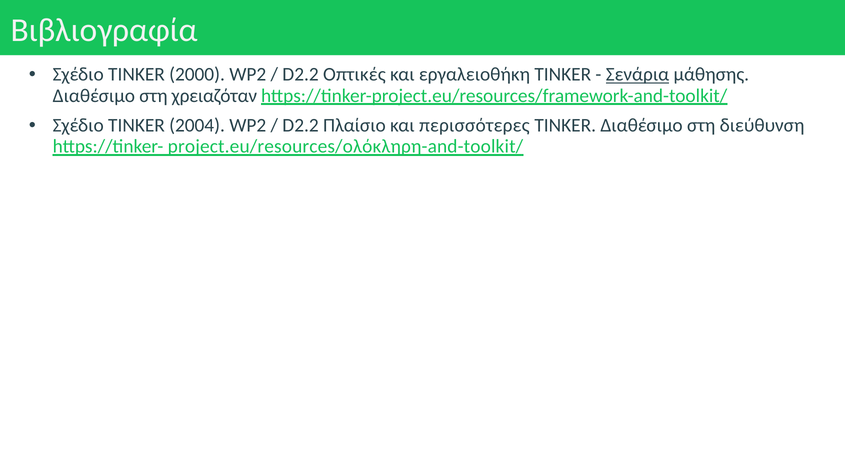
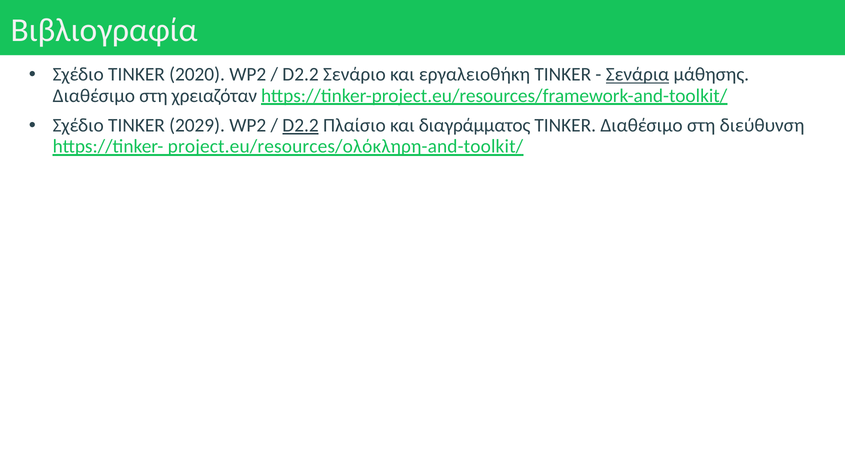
2000: 2000 -> 2020 (197, 75)
Οπτικές: Οπτικές -> Σενάριο (354, 75)
2004: 2004 -> 2029 (197, 126)
D2.2 underline: none -> present (301, 126)
περισσότερες: περισσότερες -> διαγράμματος (475, 126)
